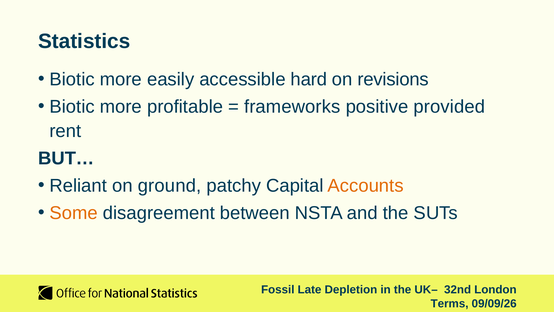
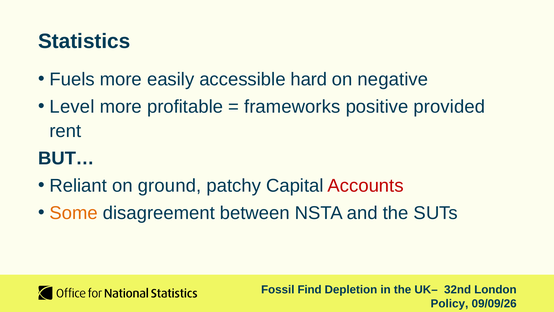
Biotic: Biotic -> Fuels (72, 79)
revisions: revisions -> negative (393, 79)
Biotic: Biotic -> Level (72, 107)
Accounts colour: orange -> red (366, 185)
Late: Late -> Find (310, 289)
Terms: Terms -> Policy (449, 303)
